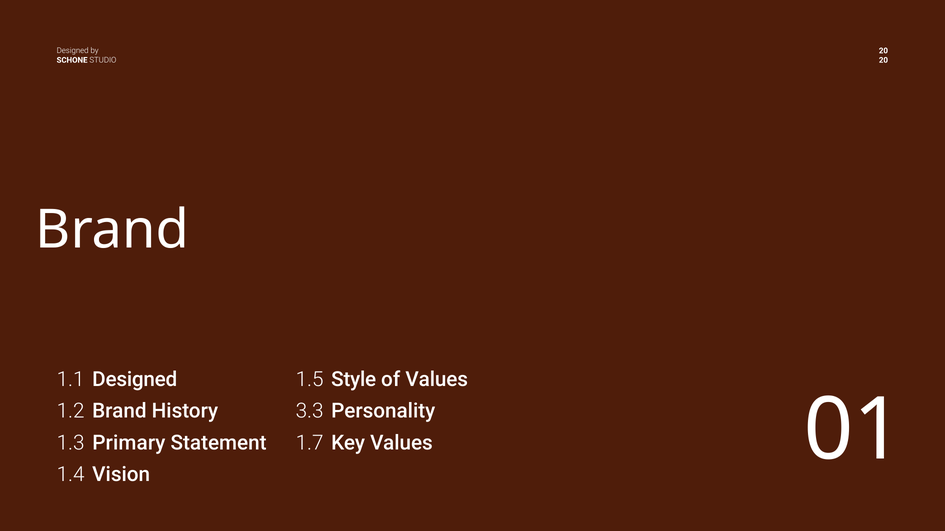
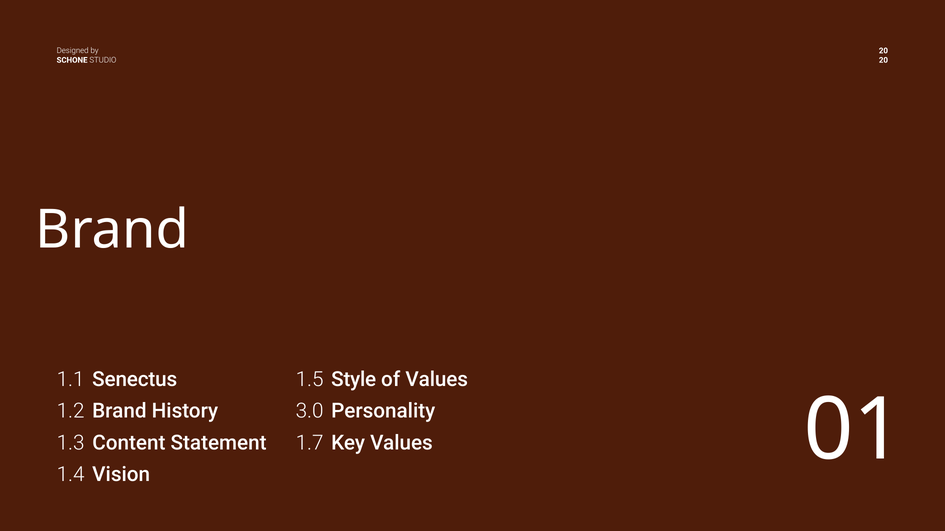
Designed: Designed -> Senectus (135, 380)
3.3: 3.3 -> 3.0 (310, 412)
Primary: Primary -> Content (129, 443)
